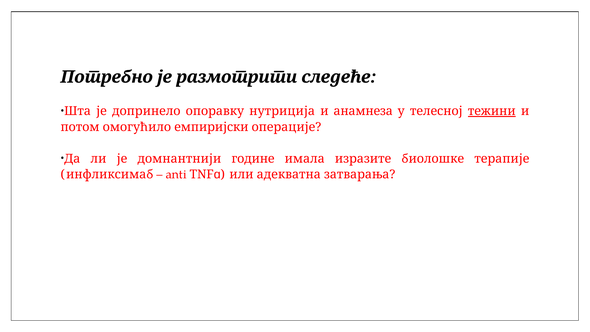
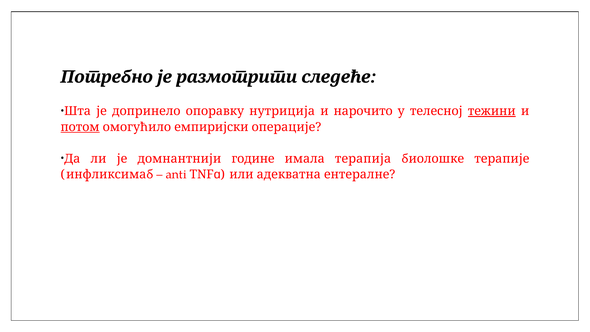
анамнеза: анамнеза -> нарочито (363, 111)
потом underline: none -> present (80, 127)
изразите: изразите -> терапија (363, 159)
затварања: затварања -> ентералне (360, 174)
